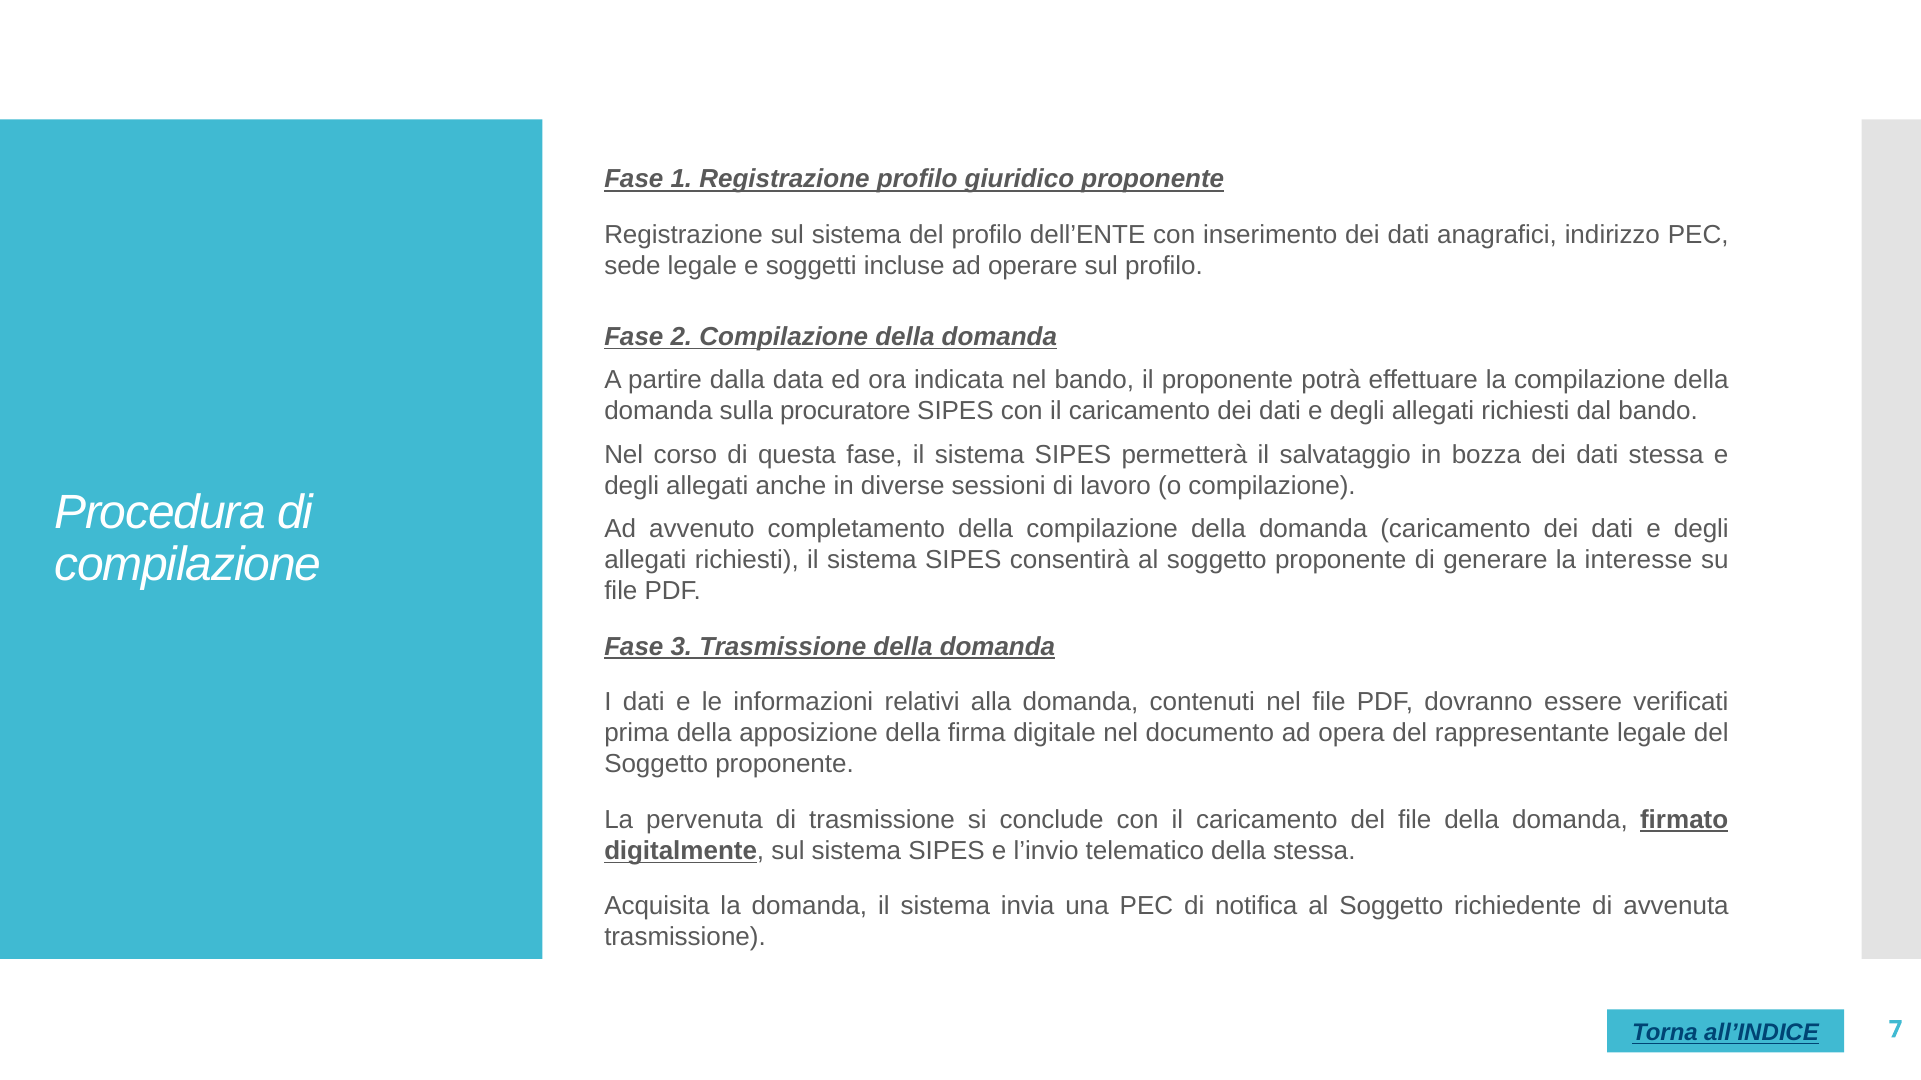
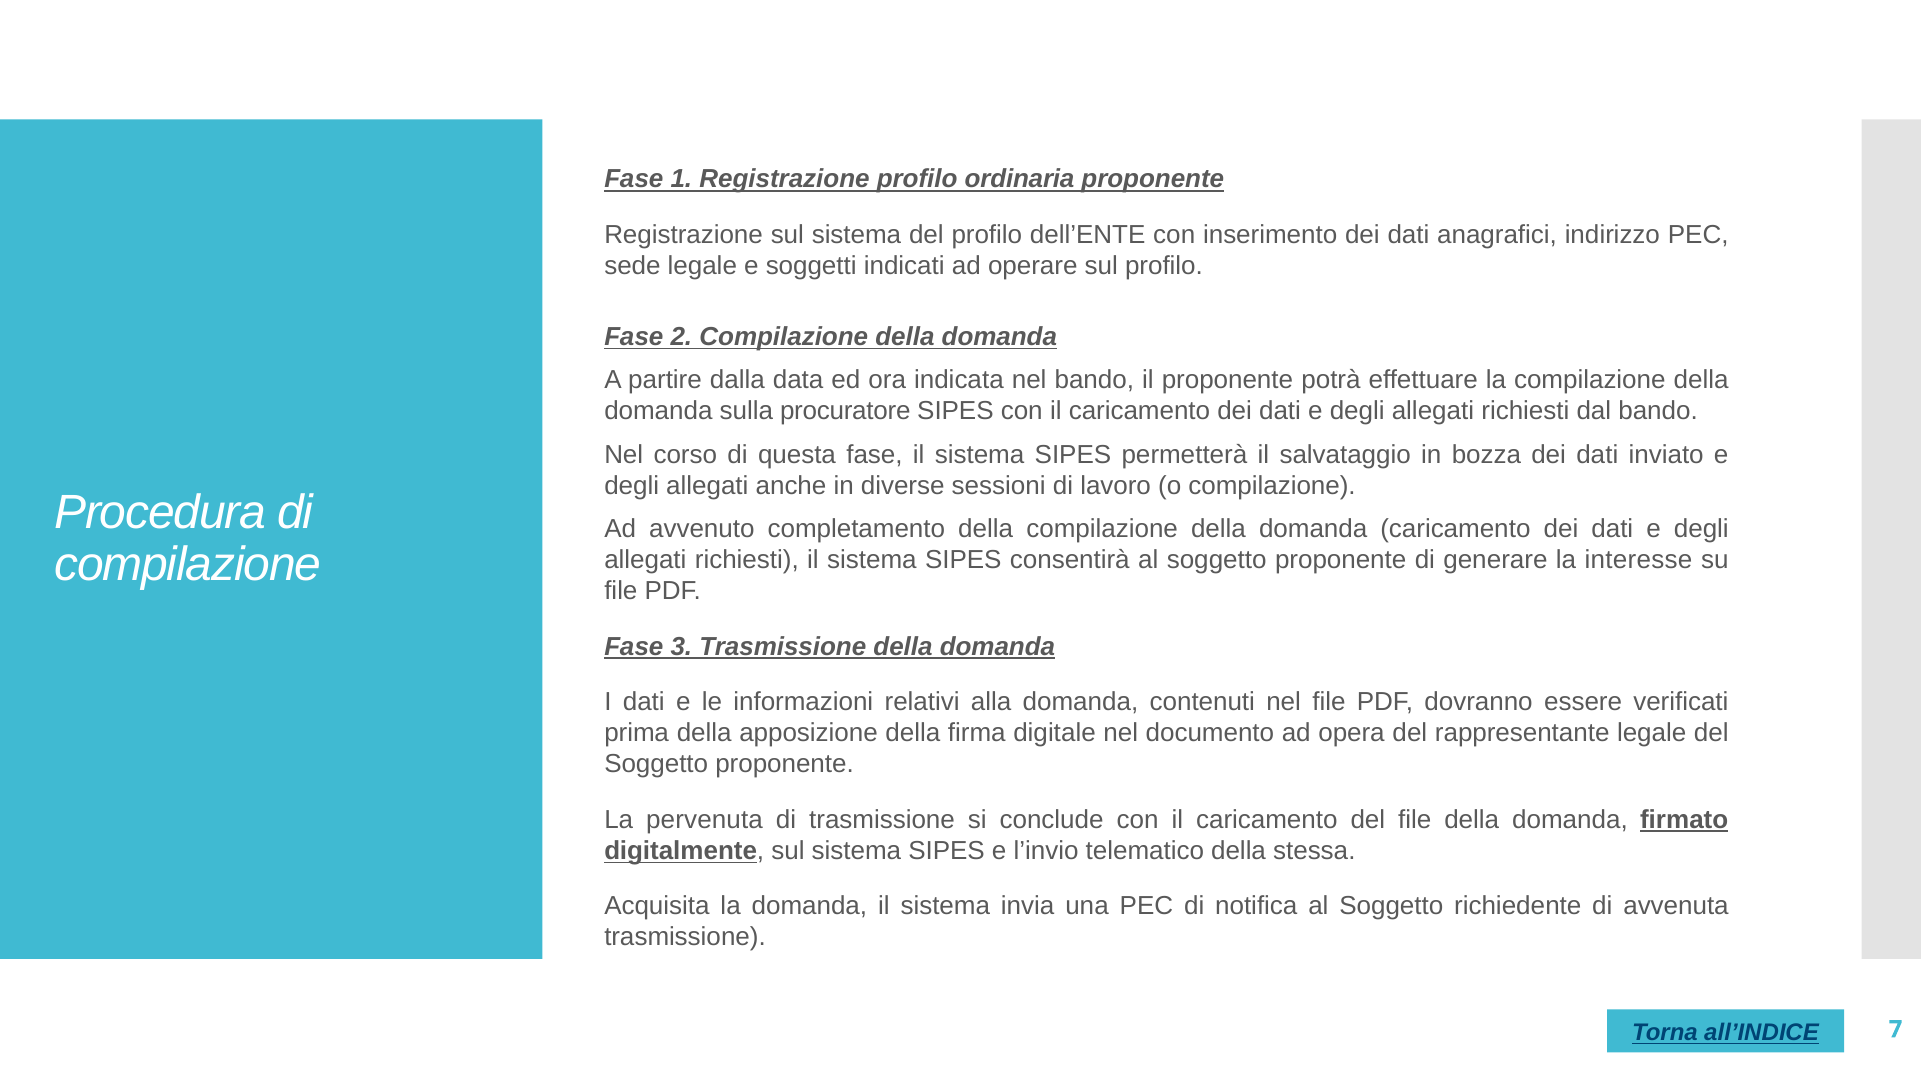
giuridico: giuridico -> ordinaria (1020, 179)
incluse: incluse -> indicati (904, 266)
dati stessa: stessa -> inviato (1666, 455)
